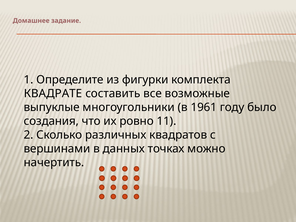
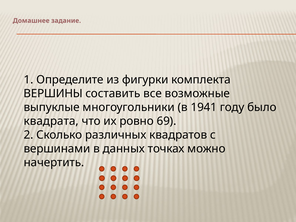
КВАДРАТЕ: КВАДРАТЕ -> ВЕРШИНЫ (53, 94)
1961: 1961 -> 1941 (204, 107)
создания: создания -> квадрата (51, 121)
11: 11 -> 69 (166, 121)
